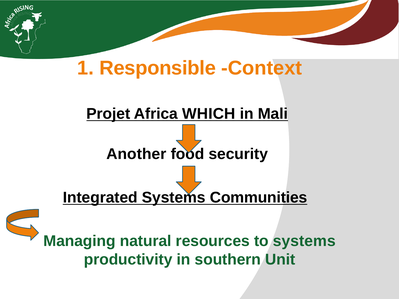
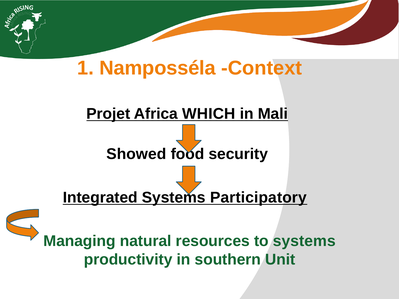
Responsible: Responsible -> Namposséla (158, 68)
Another: Another -> Showed (136, 154)
Communities: Communities -> Participatory (258, 198)
